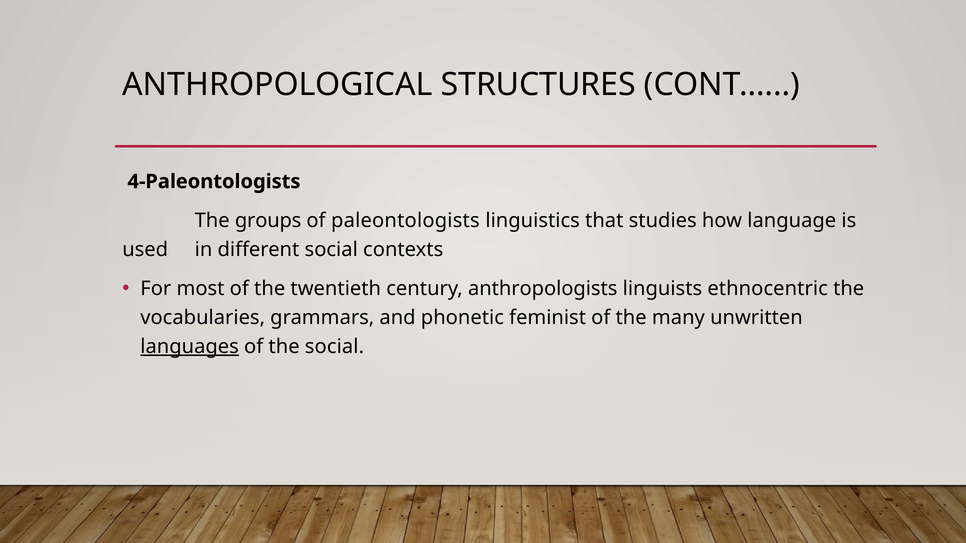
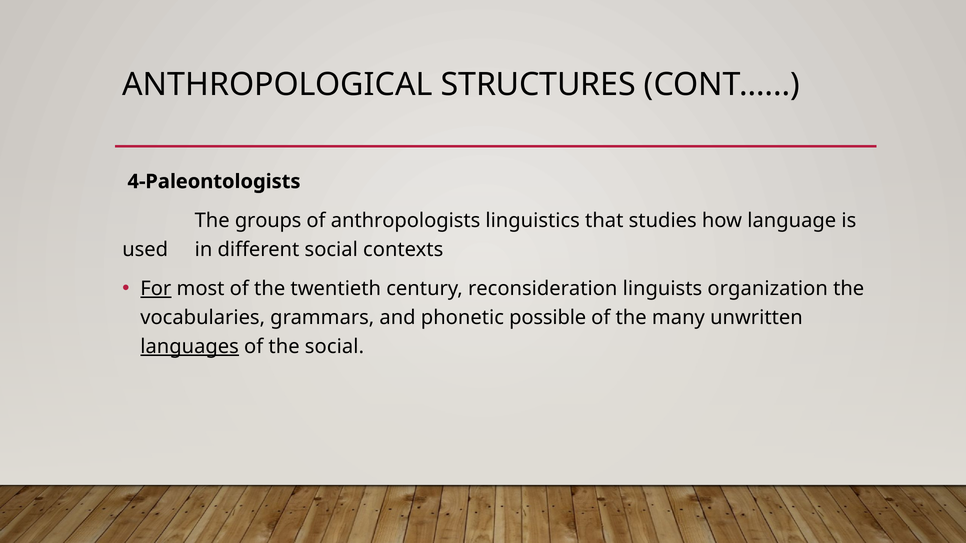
paleontologists: paleontologists -> anthropologists (406, 221)
For underline: none -> present (156, 289)
anthropologists: anthropologists -> reconsideration (543, 289)
ethnocentric: ethnocentric -> organization (768, 289)
feminist: feminist -> possible (548, 318)
